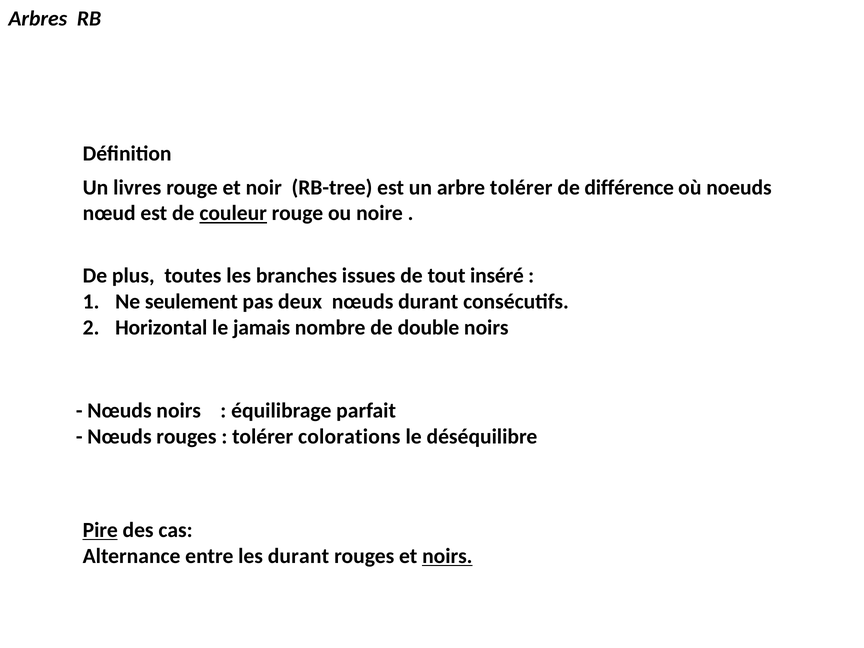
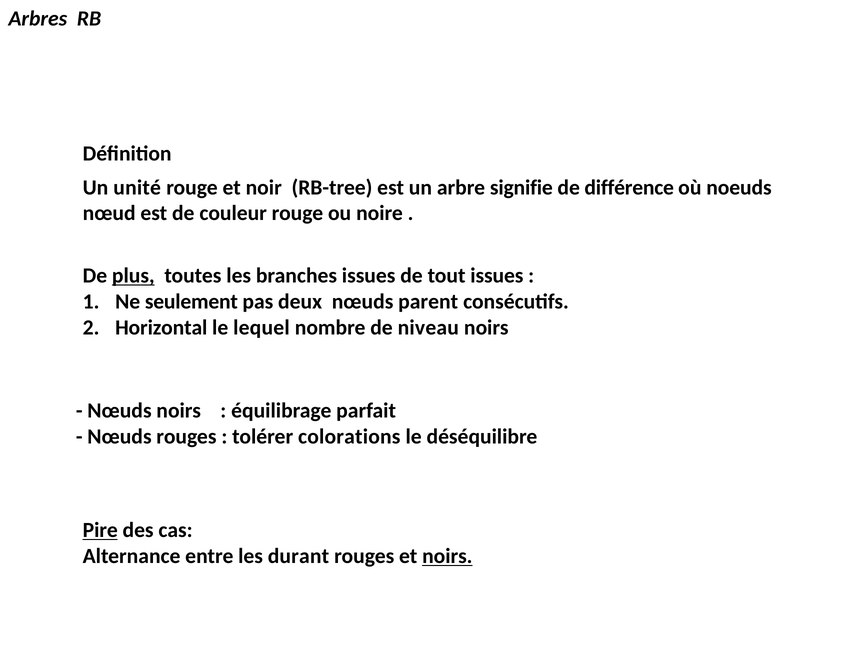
livres: livres -> unité (137, 187)
arbre tolérer: tolérer -> signifie (521, 187)
couleur underline: present -> none (233, 213)
plus underline: none -> present (133, 276)
tout inséré: inséré -> issues (497, 276)
nœuds durant: durant -> parent (428, 302)
jamais: jamais -> lequel (261, 328)
double: double -> niveau (428, 328)
